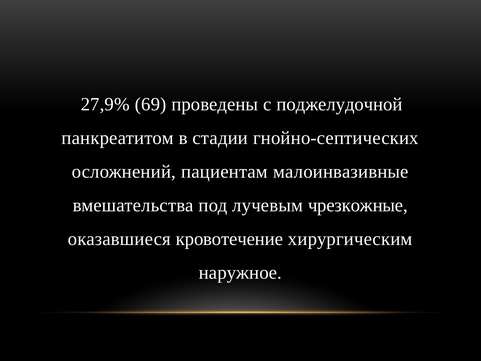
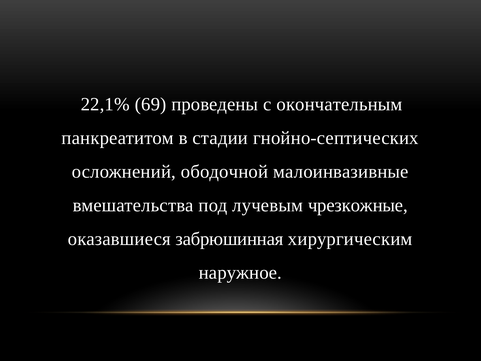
27,9%: 27,9% -> 22,1% (105, 104)
поджелудочной: поджелудочной -> окончательным (339, 104)
пациентам: пациентам -> ободочной (225, 172)
кровотечение: кровотечение -> забрюшинная (229, 239)
